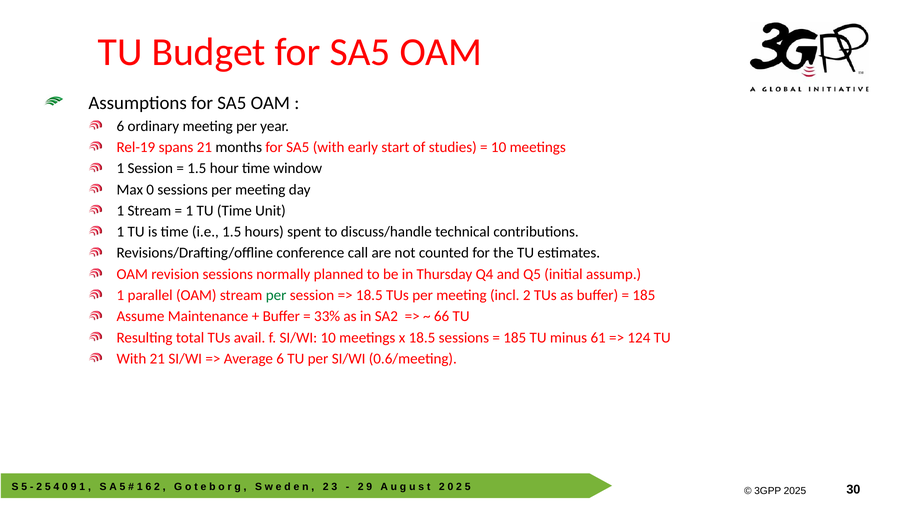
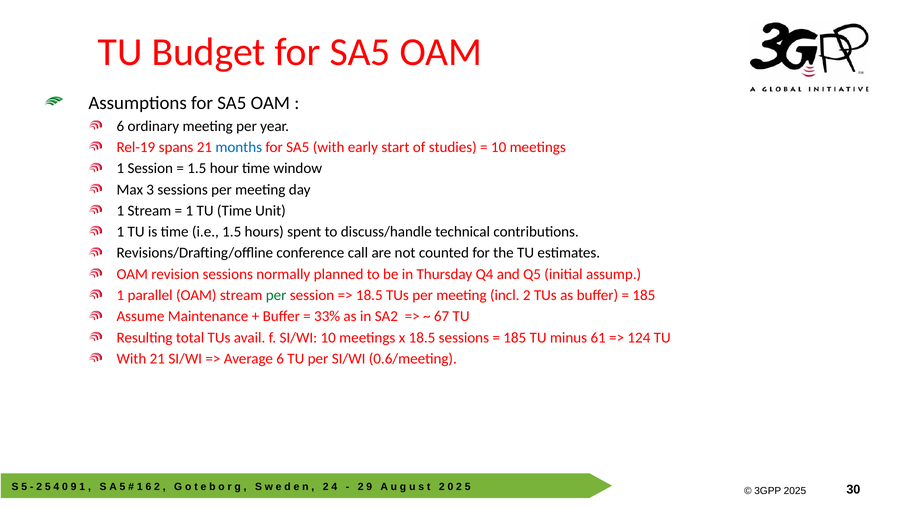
months colour: black -> blue (239, 147)
Max 0: 0 -> 3 (150, 189)
66: 66 -> 67 (442, 316)
2 3: 3 -> 4 (334, 487)
